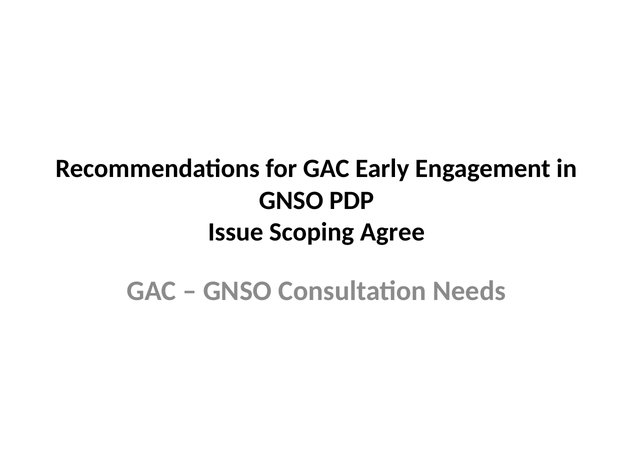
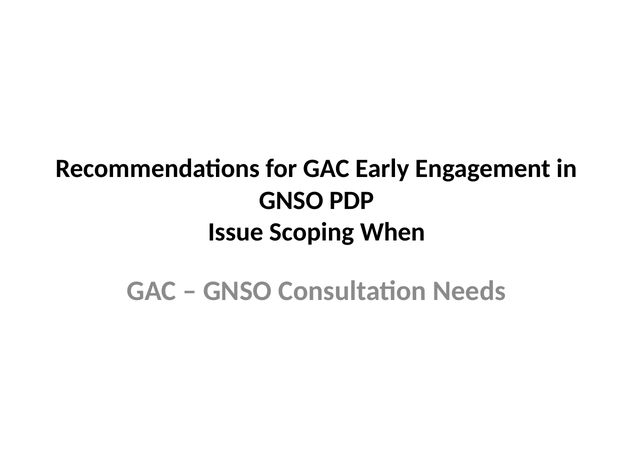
Agree: Agree -> When (393, 232)
